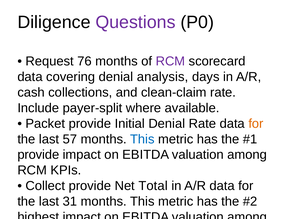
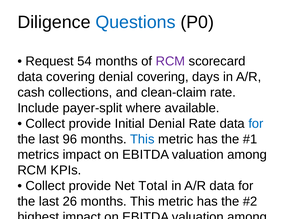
Questions colour: purple -> blue (135, 22)
76: 76 -> 54 (84, 61)
denial analysis: analysis -> covering (163, 77)
Packet: Packet -> Collect (45, 123)
for colour: orange -> blue (256, 123)
57: 57 -> 96 (70, 139)
provide: provide -> metrics (38, 154)
31: 31 -> 26 (70, 201)
